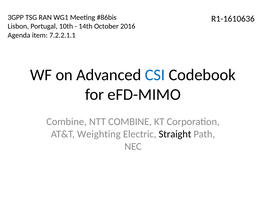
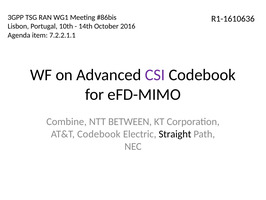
CSI colour: blue -> purple (155, 75)
NTT COMBINE: COMBINE -> BETWEEN (130, 121)
AT&T Weighting: Weighting -> Codebook (99, 134)
